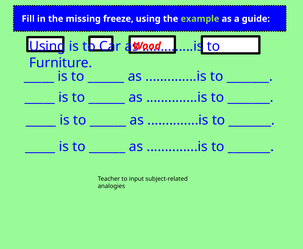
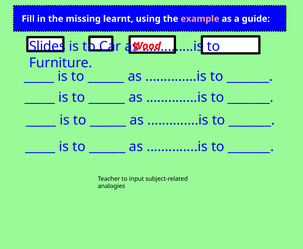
freeze: freeze -> learnt (118, 19)
example colour: light green -> pink (200, 19)
Using: Using -> Slides (47, 46)
